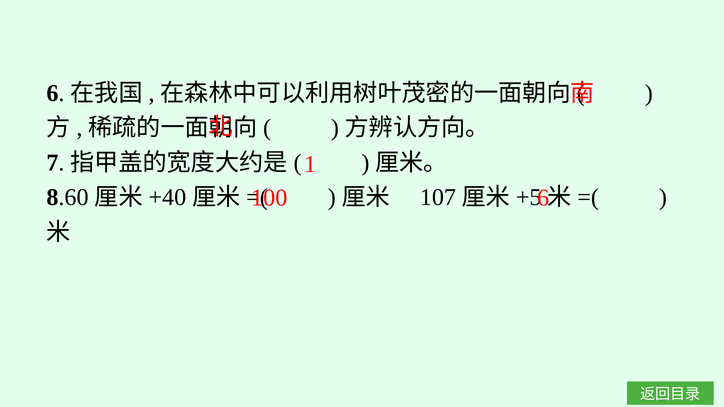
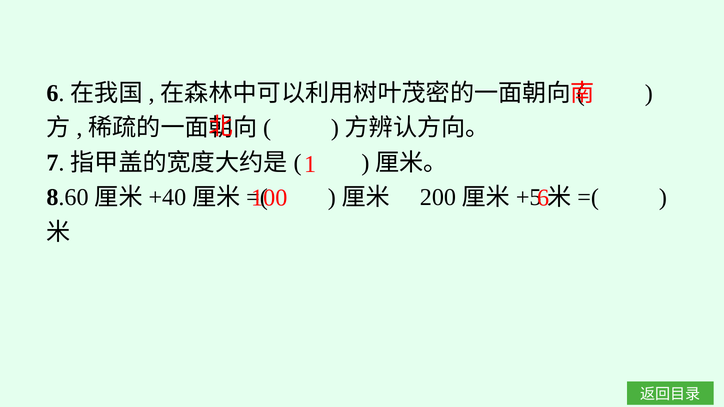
107: 107 -> 200 (438, 198)
